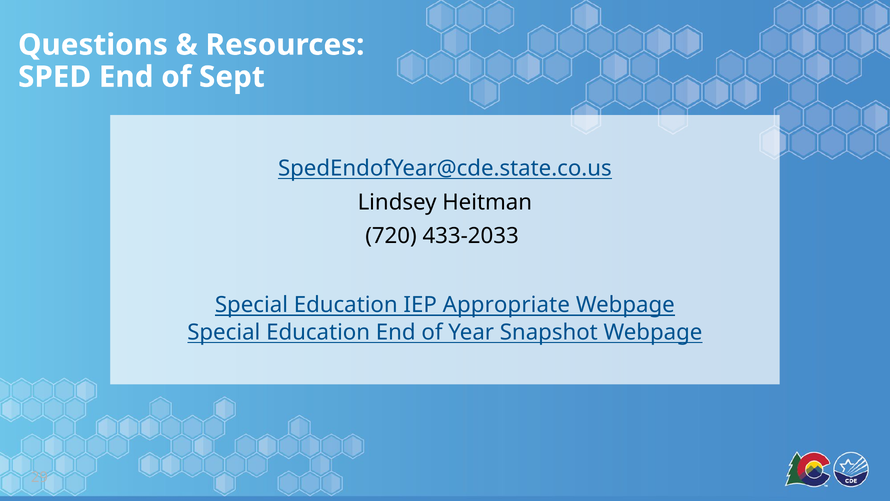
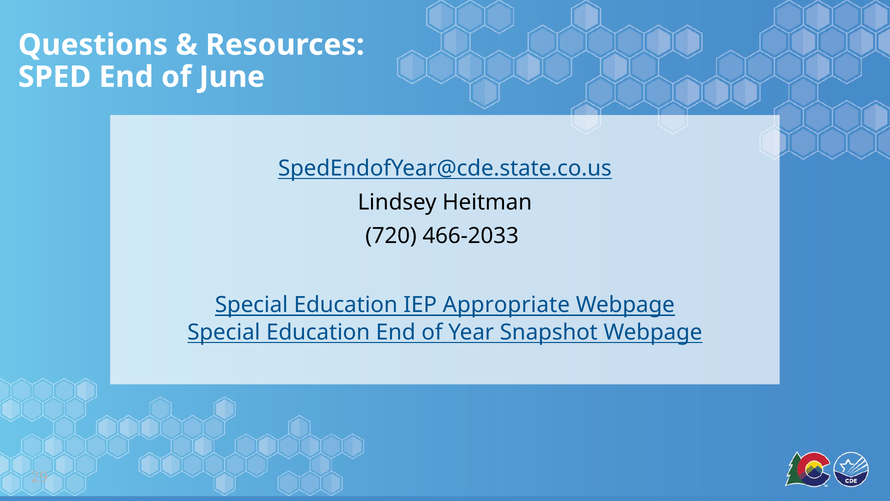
Sept: Sept -> June (232, 77)
433-2033: 433-2033 -> 466-2033 (471, 236)
